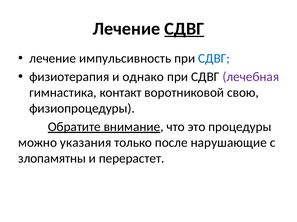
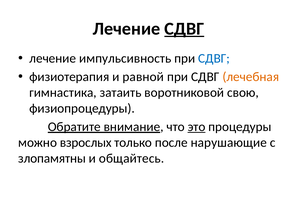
однако: однако -> равной (143, 77)
лечебная colour: purple -> orange (251, 77)
контакт: контакт -> затаить (121, 93)
это underline: none -> present (197, 127)
указания: указания -> взрослых (86, 143)
перерастет: перерастет -> общайтесь (132, 159)
